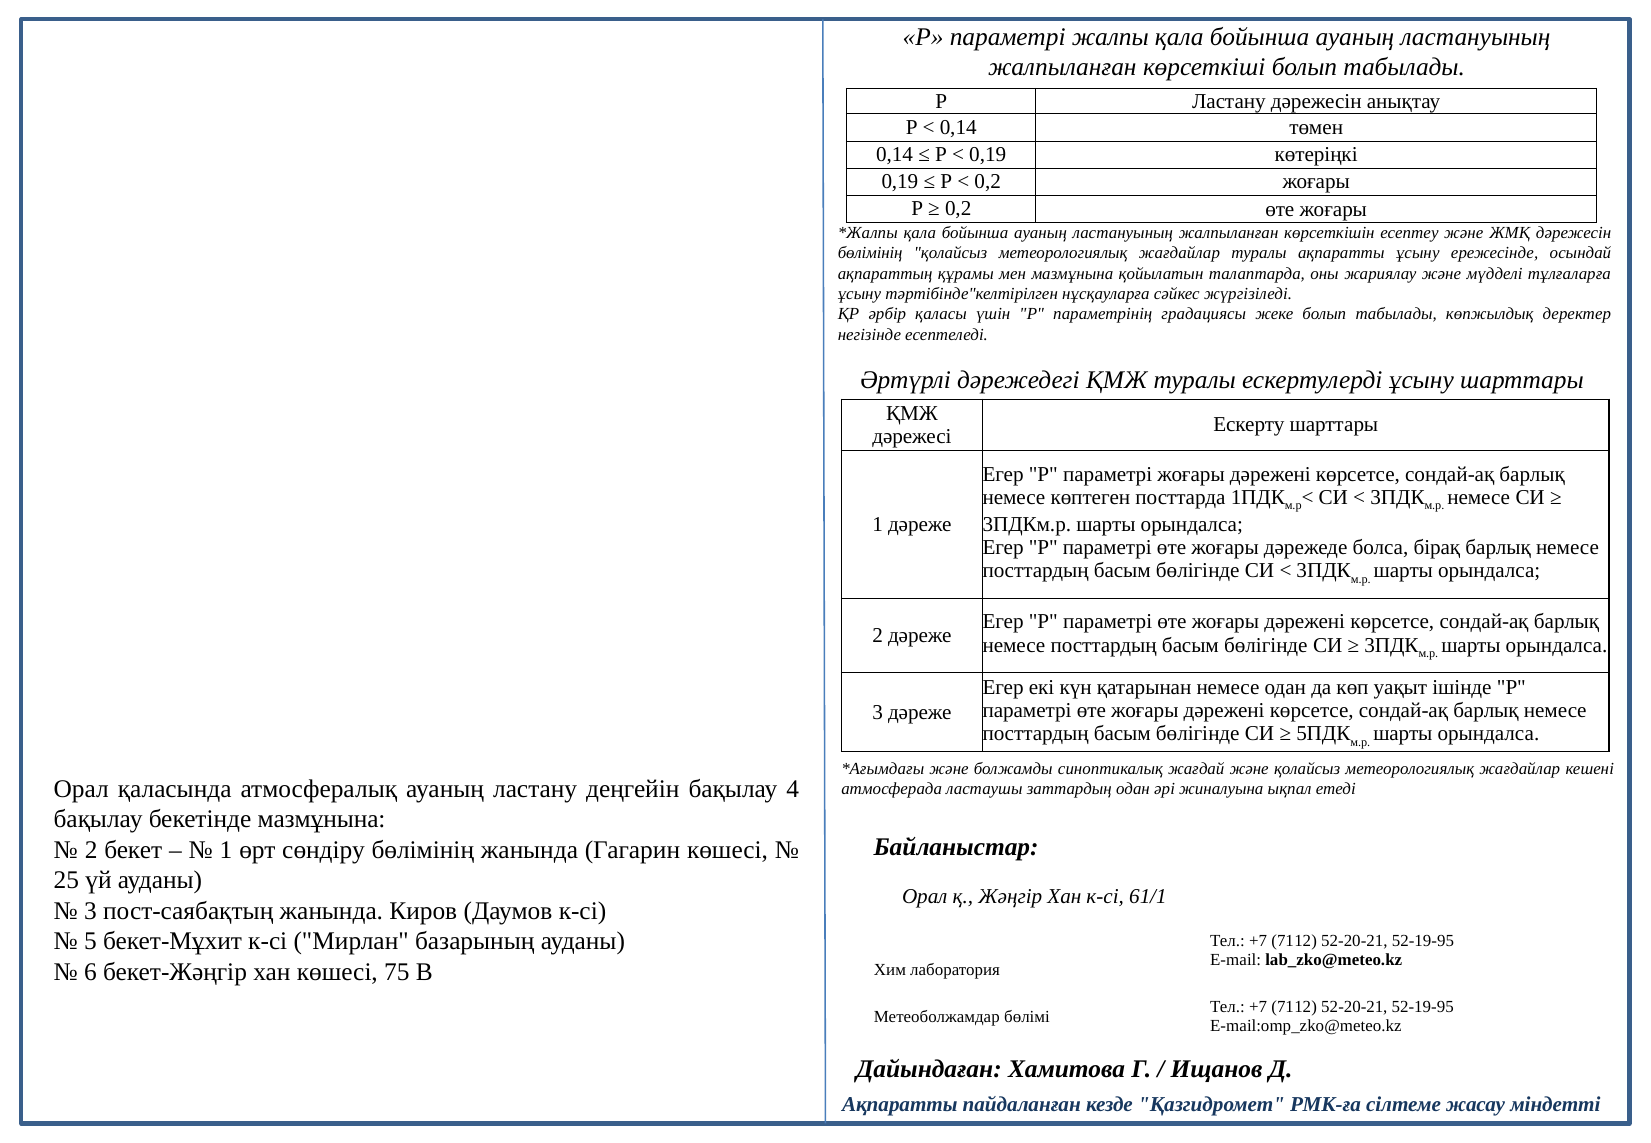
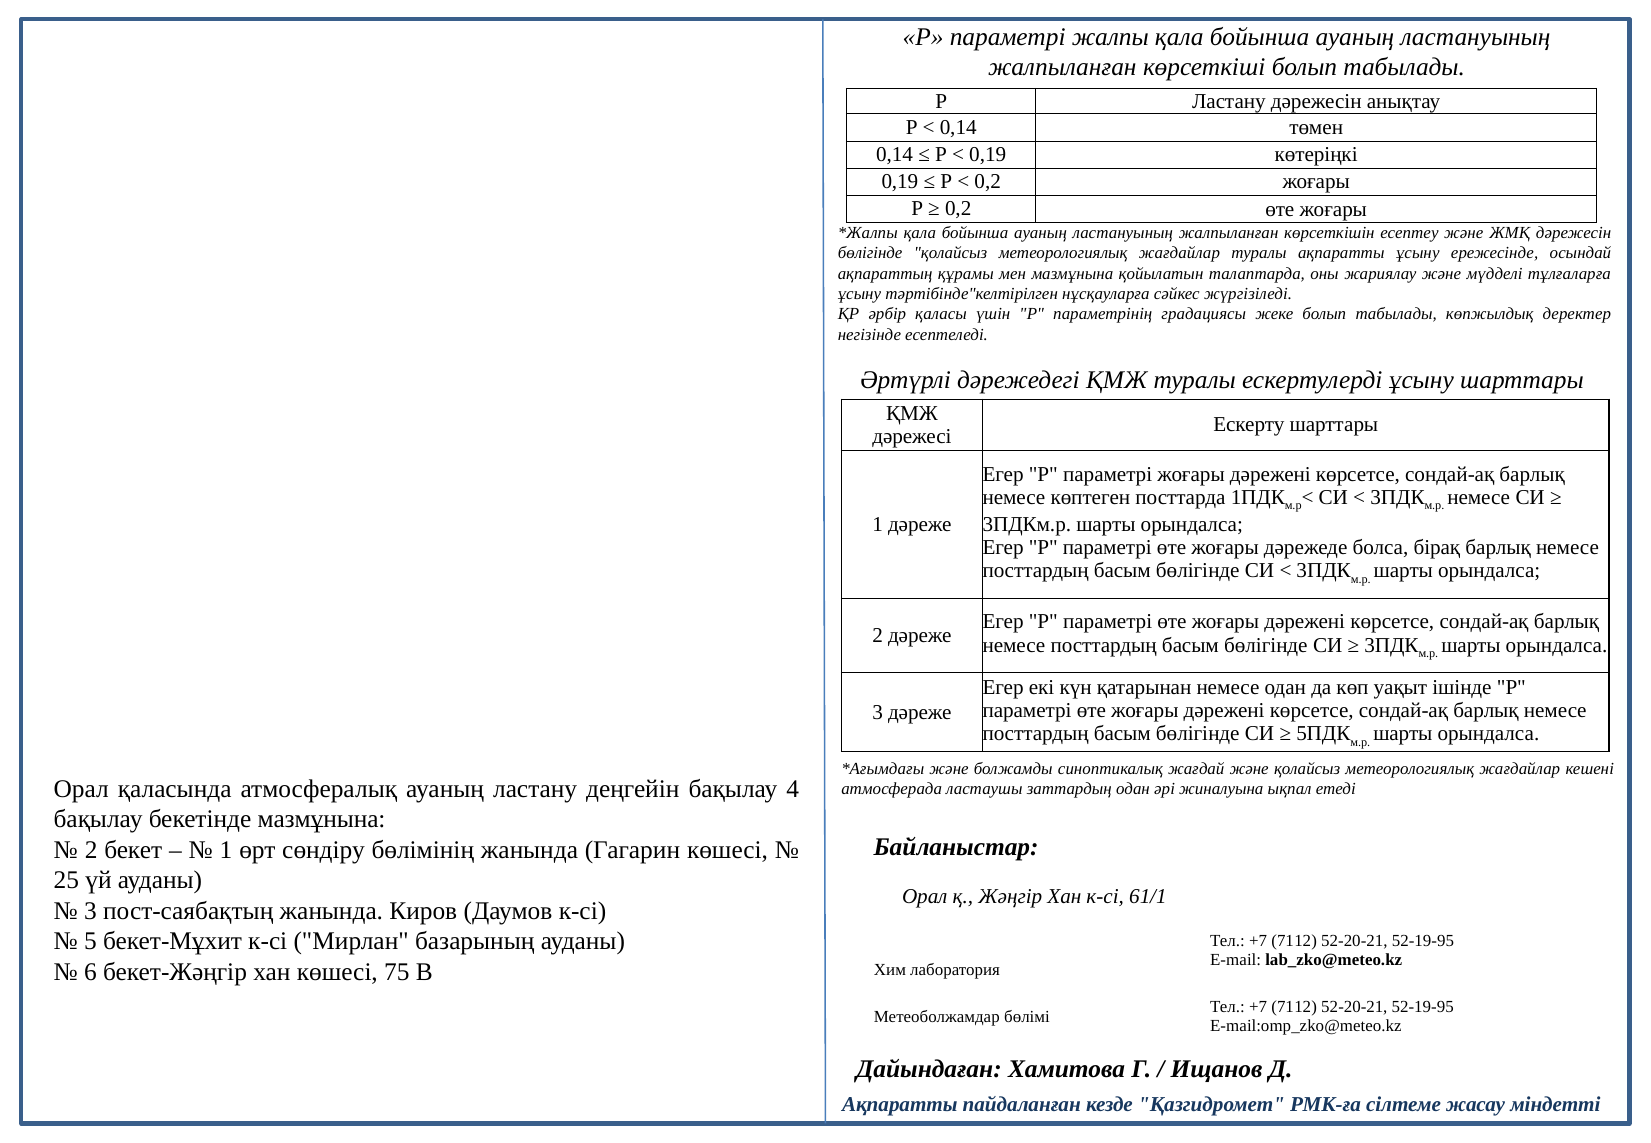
бөлімінің: бөлімінің -> бөлігінде (870, 253)
